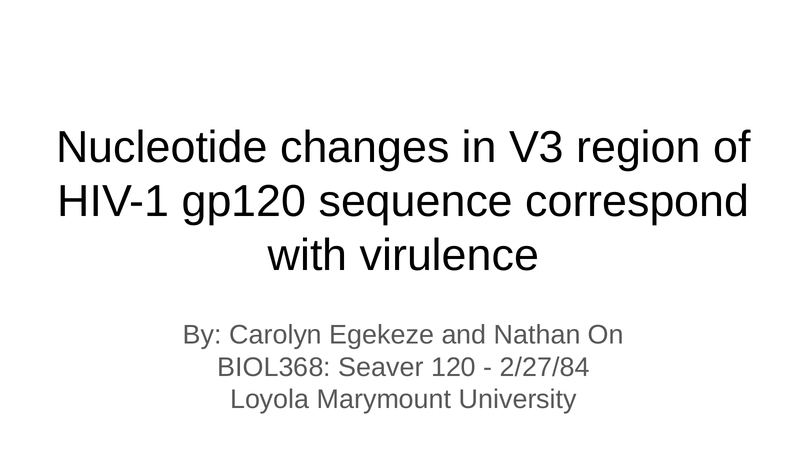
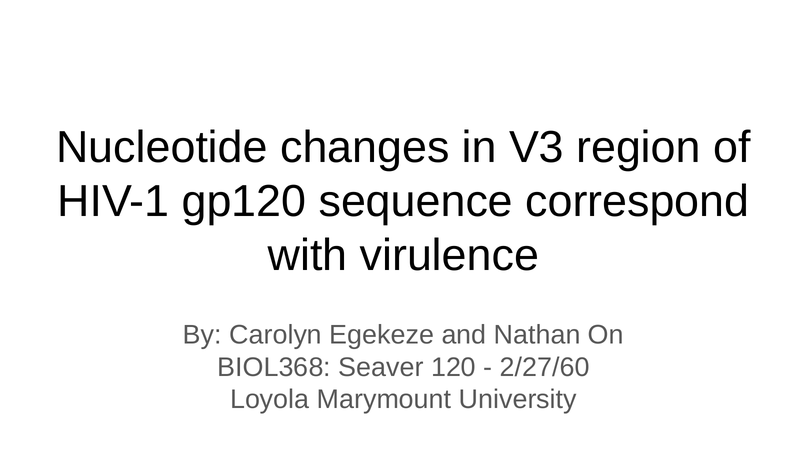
2/27/84: 2/27/84 -> 2/27/60 (545, 367)
